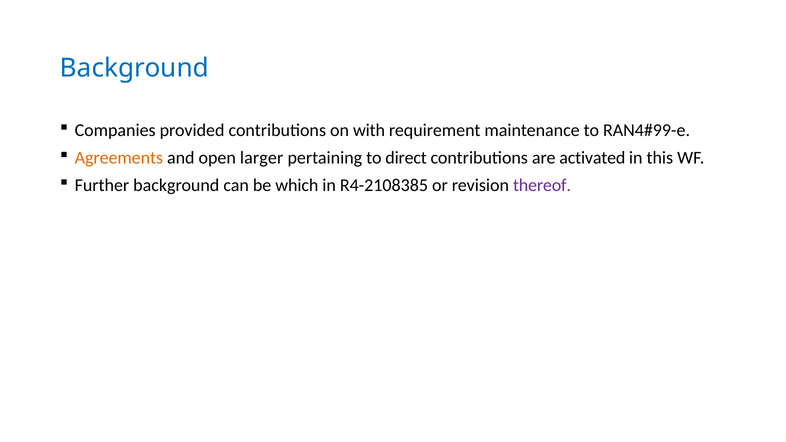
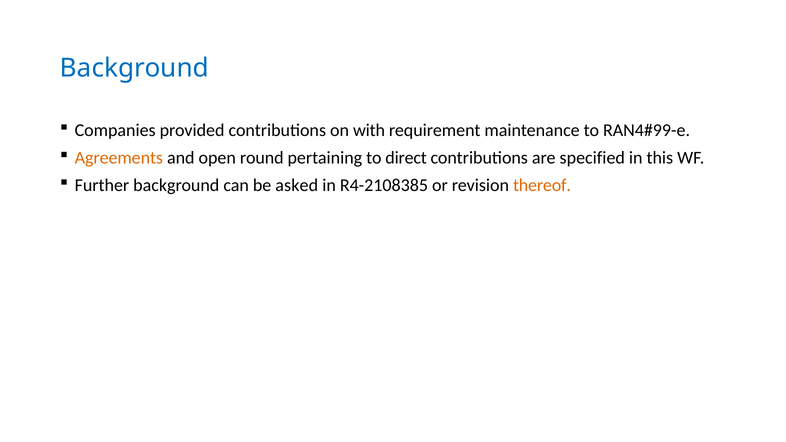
larger: larger -> round (262, 158)
activated: activated -> specified (592, 158)
which: which -> asked (297, 185)
thereof colour: purple -> orange (542, 185)
